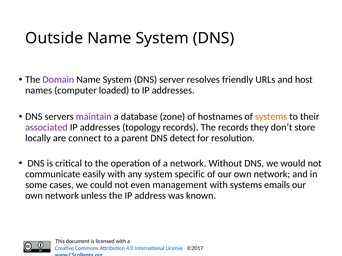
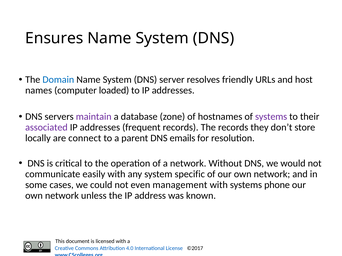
Outside: Outside -> Ensures (54, 38)
Domain colour: purple -> blue (58, 80)
systems colour: orange -> purple (271, 117)
topology: topology -> frequent (141, 128)
detect: detect -> emails (182, 138)
emails: emails -> phone (277, 185)
